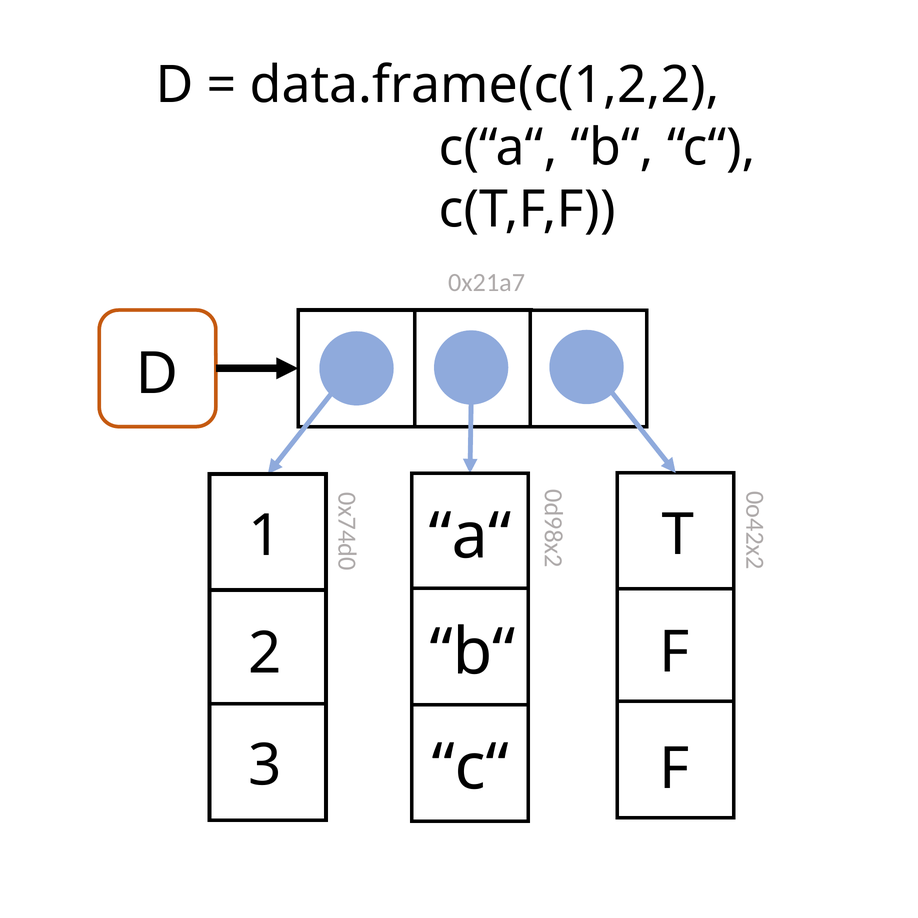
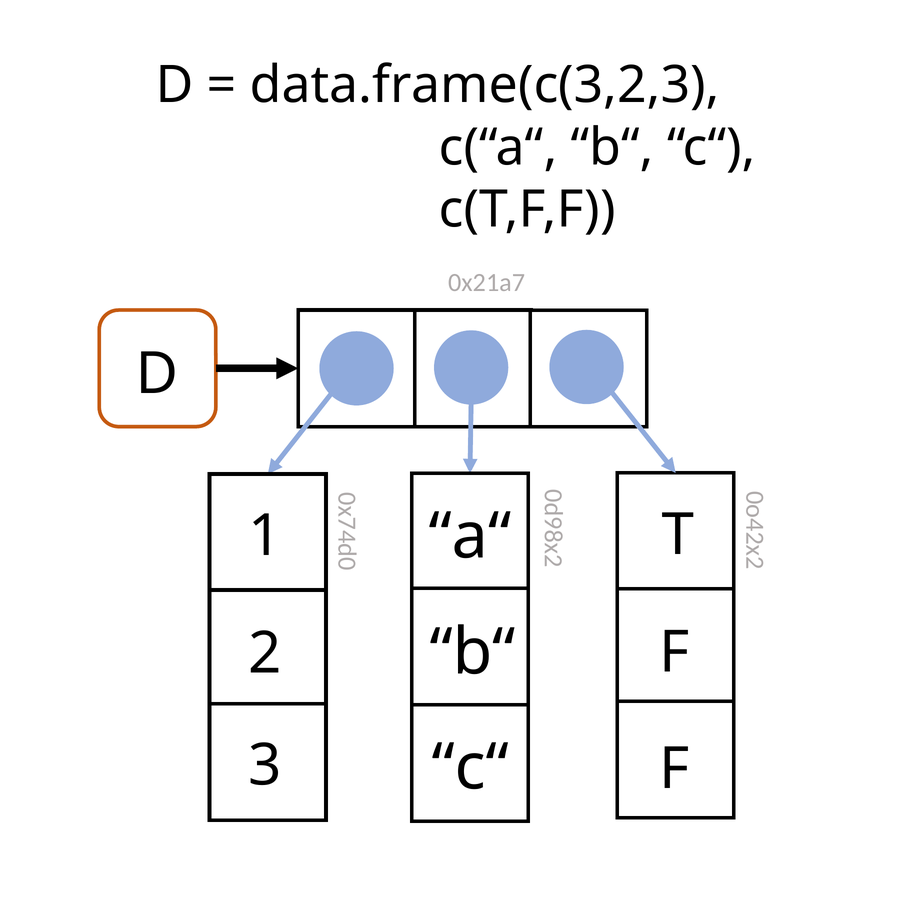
data.frame(c(1,2,2: data.frame(c(1,2,2 -> data.frame(c(3,2,3 (485, 85)
